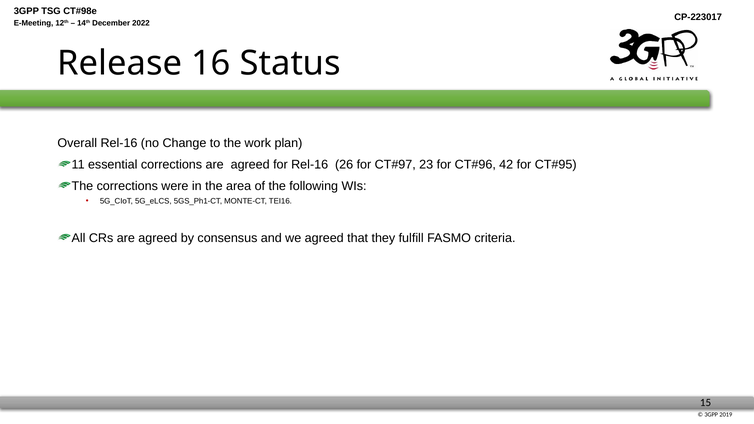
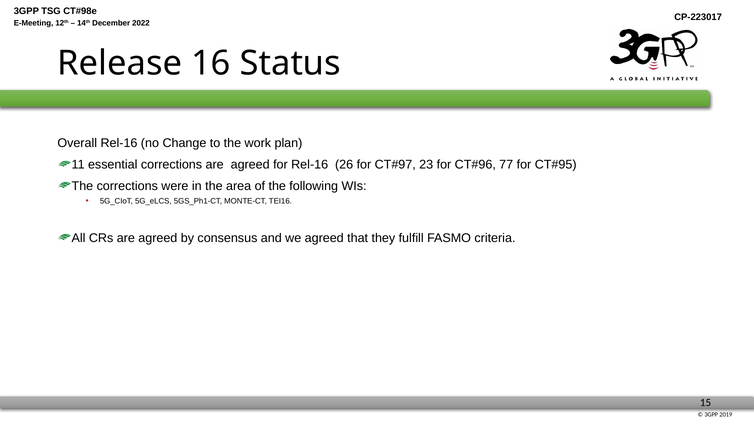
42: 42 -> 77 (506, 165)
